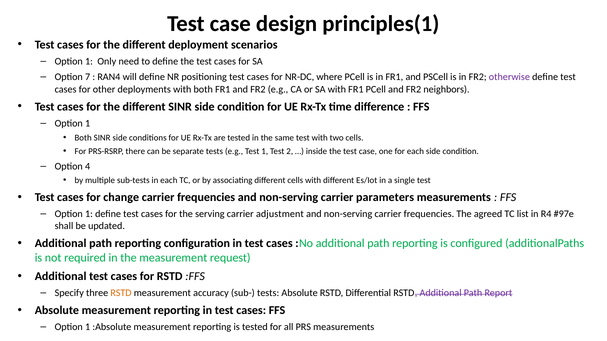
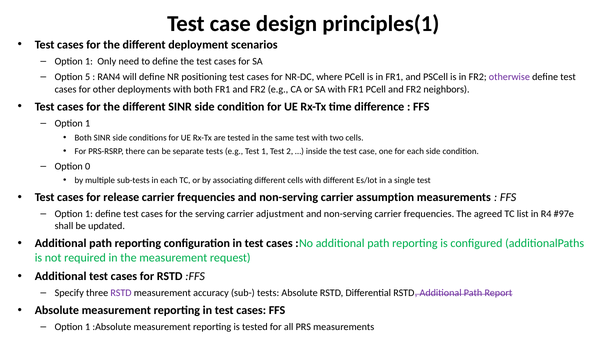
7: 7 -> 5 (88, 77)
4: 4 -> 0 (88, 166)
change: change -> release (121, 198)
parameters: parameters -> assumption (385, 198)
RSTD colour: orange -> purple (121, 293)
